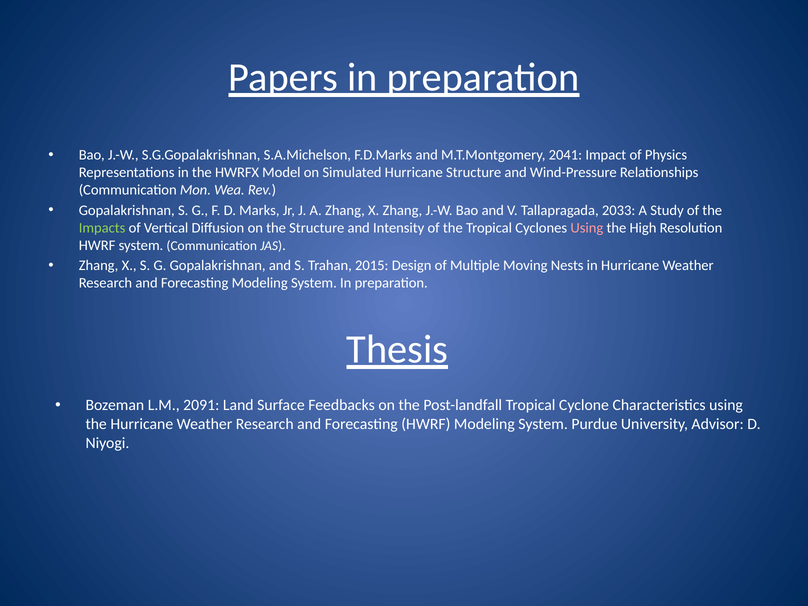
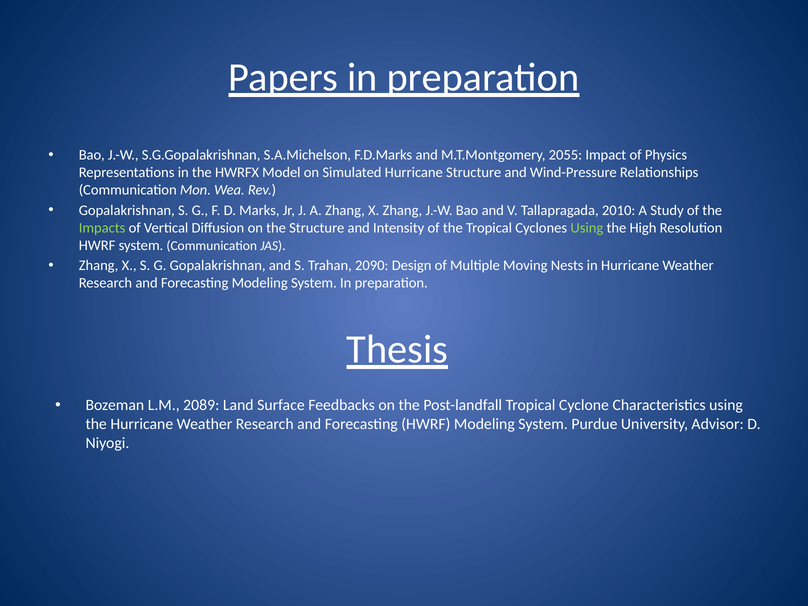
2041: 2041 -> 2055 (565, 155)
2033: 2033 -> 2010 (619, 210)
Using colour: pink -> light green (587, 228)
2015: 2015 -> 2090 (372, 266)
2091: 2091 -> 2089 (201, 405)
